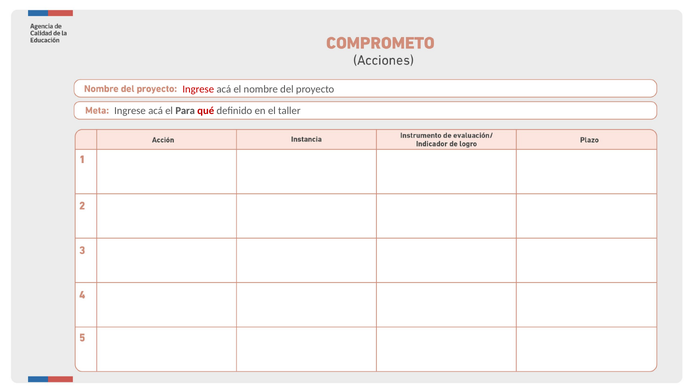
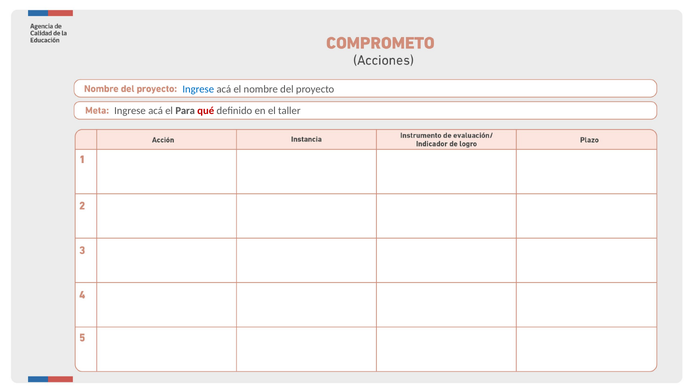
Ingrese colour: red -> blue (198, 89)
